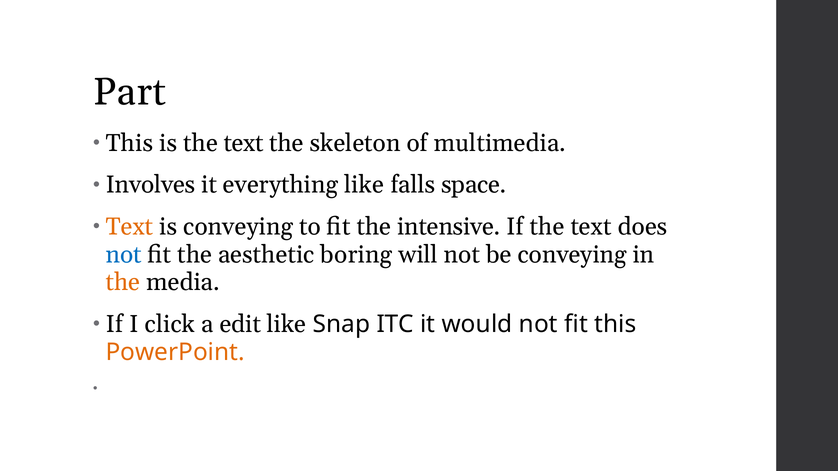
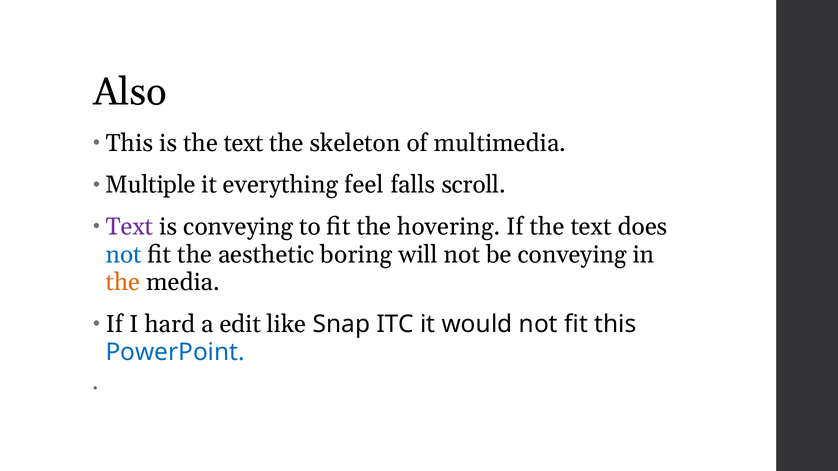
Part: Part -> Also (130, 92)
Involves: Involves -> Multiple (151, 185)
everything like: like -> feel (364, 185)
space: space -> scroll (474, 185)
Text colour: orange -> purple (129, 227)
intensive: intensive -> hovering (449, 227)
click: click -> hard (170, 324)
PowerPoint colour: orange -> blue (175, 352)
